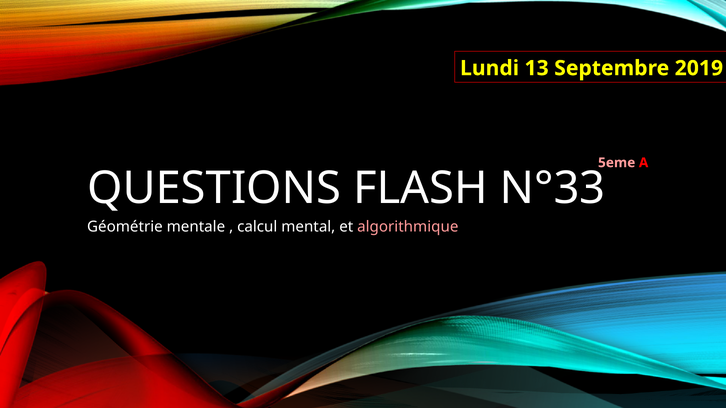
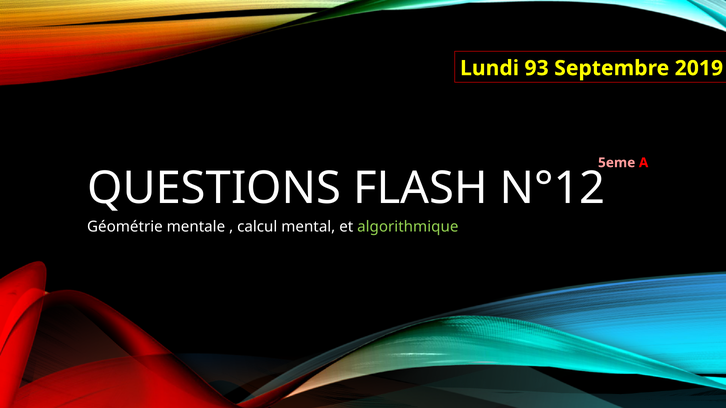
13: 13 -> 93 (537, 68)
N°33: N°33 -> N°12 (553, 189)
algorithmique colour: pink -> light green (408, 227)
